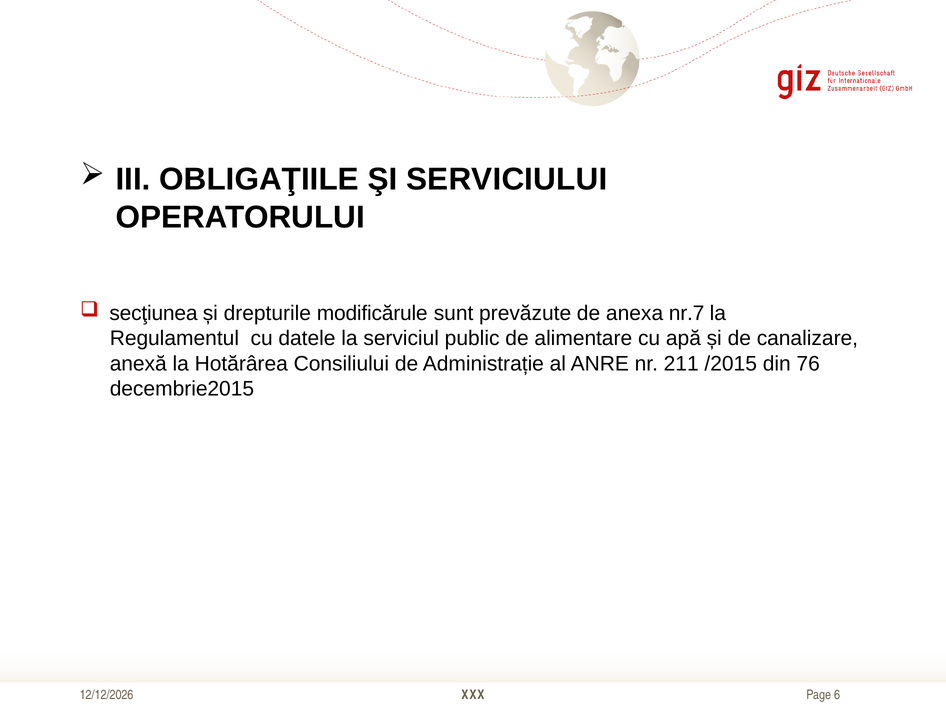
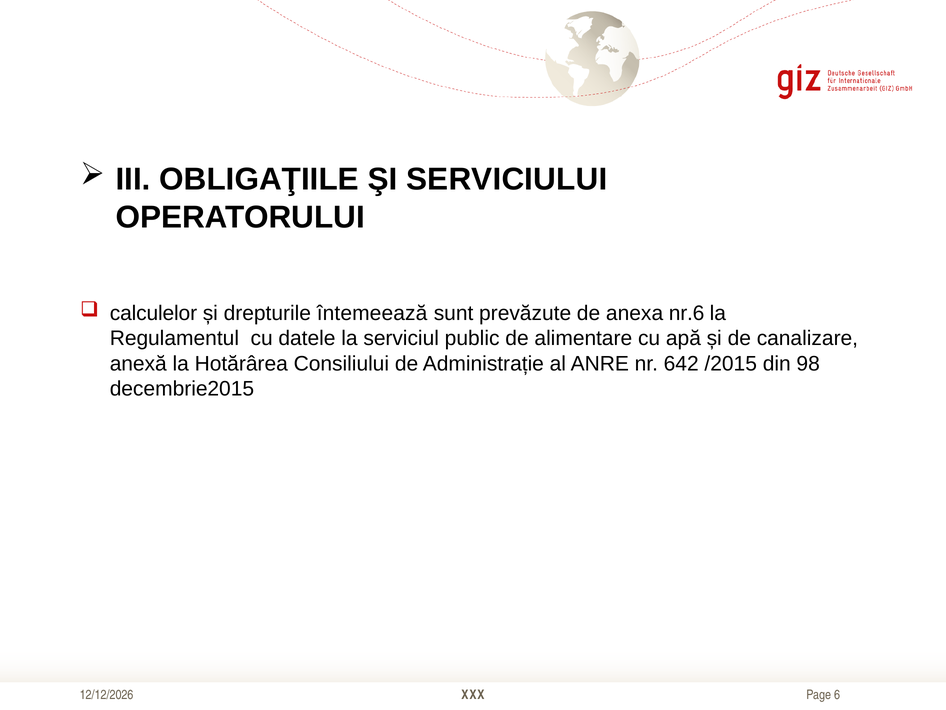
secţiunea: secţiunea -> calculelor (153, 313)
modificărule: modificărule -> întemeează (372, 313)
nr.7: nr.7 -> nr.6 (687, 313)
211: 211 -> 642 (681, 363)
76: 76 -> 98 (808, 363)
